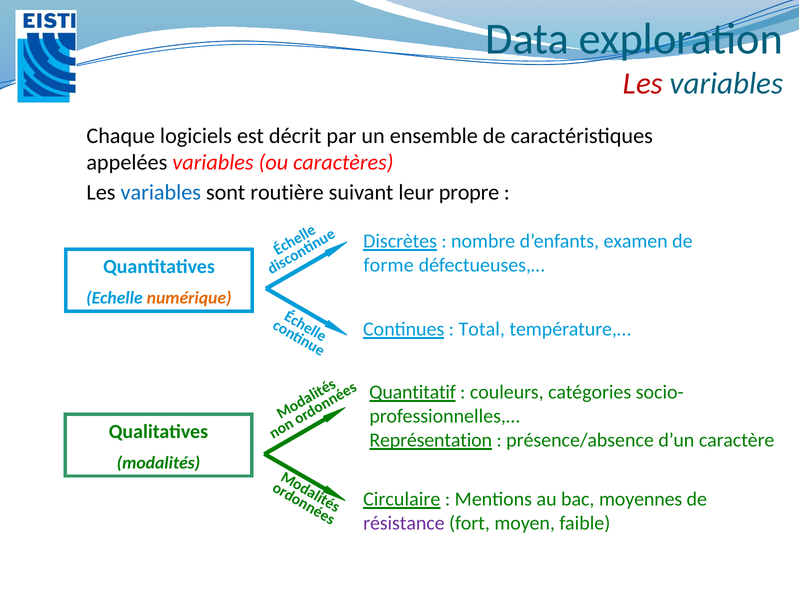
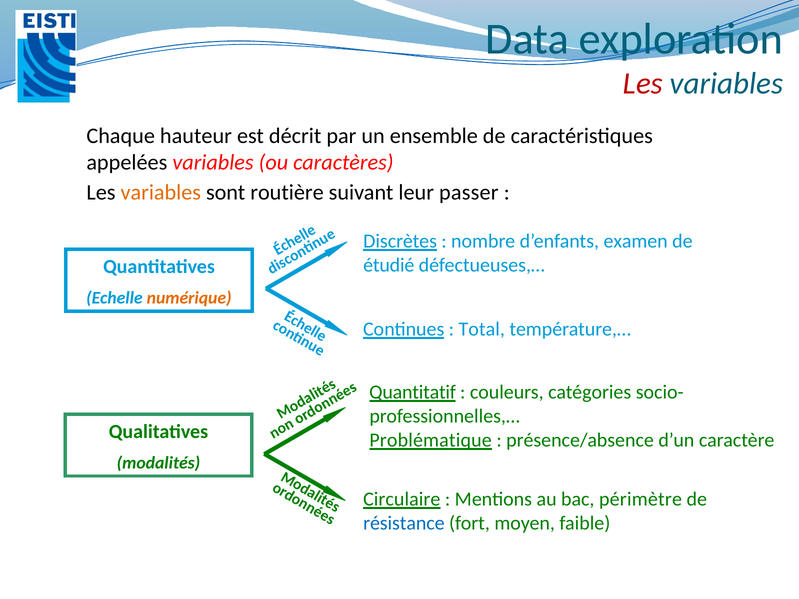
logiciels: logiciels -> hauteur (196, 136)
variables colour: blue -> orange (161, 193)
propre: propre -> passer (469, 193)
forme: forme -> étudié (389, 265)
Représentation: Représentation -> Problématique (431, 440)
moyennes: moyennes -> périmètre (641, 499)
résistance colour: purple -> blue (404, 523)
